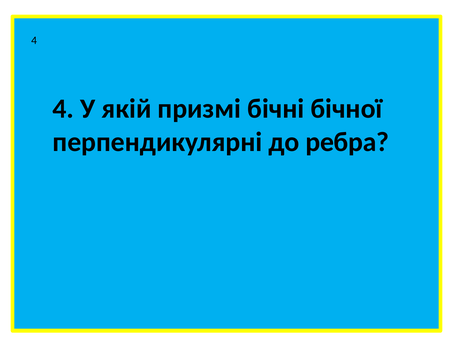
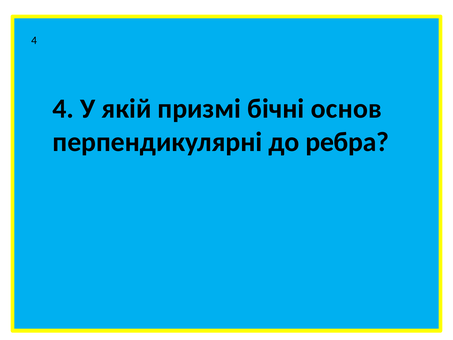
бічної: бічної -> основ (346, 109)
